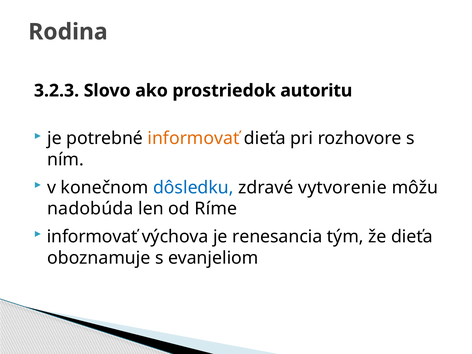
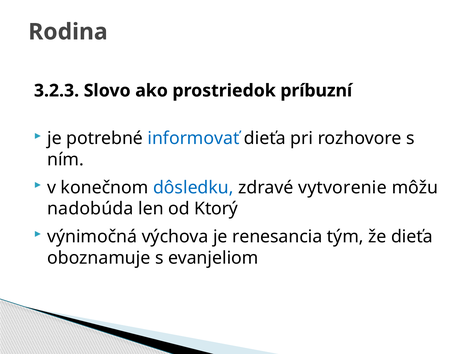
autoritu: autoritu -> príbuzní (316, 91)
informovať colour: orange -> blue (193, 138)
Ríme: Ríme -> Ktorý (216, 209)
informovať: informovať -> výnimočná (92, 237)
